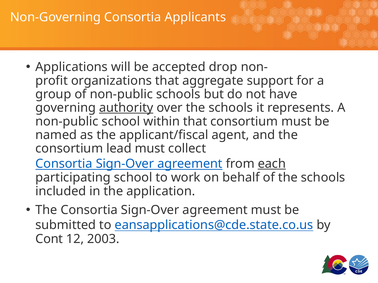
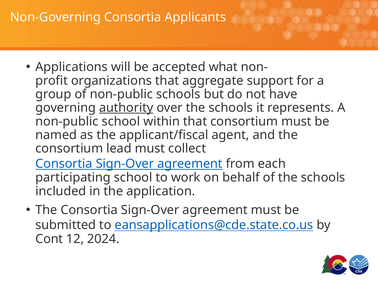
drop: drop -> what (223, 67)
each underline: present -> none (272, 164)
2003: 2003 -> 2024 (103, 239)
